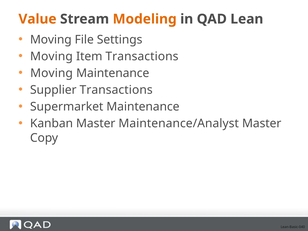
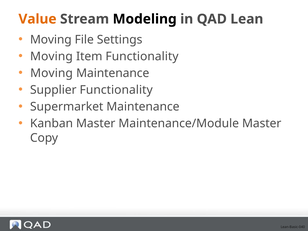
Modeling colour: orange -> black (145, 19)
Item Transactions: Transactions -> Functionality (142, 56)
Supplier Transactions: Transactions -> Functionality (116, 90)
Maintenance/Analyst: Maintenance/Analyst -> Maintenance/Module (179, 124)
